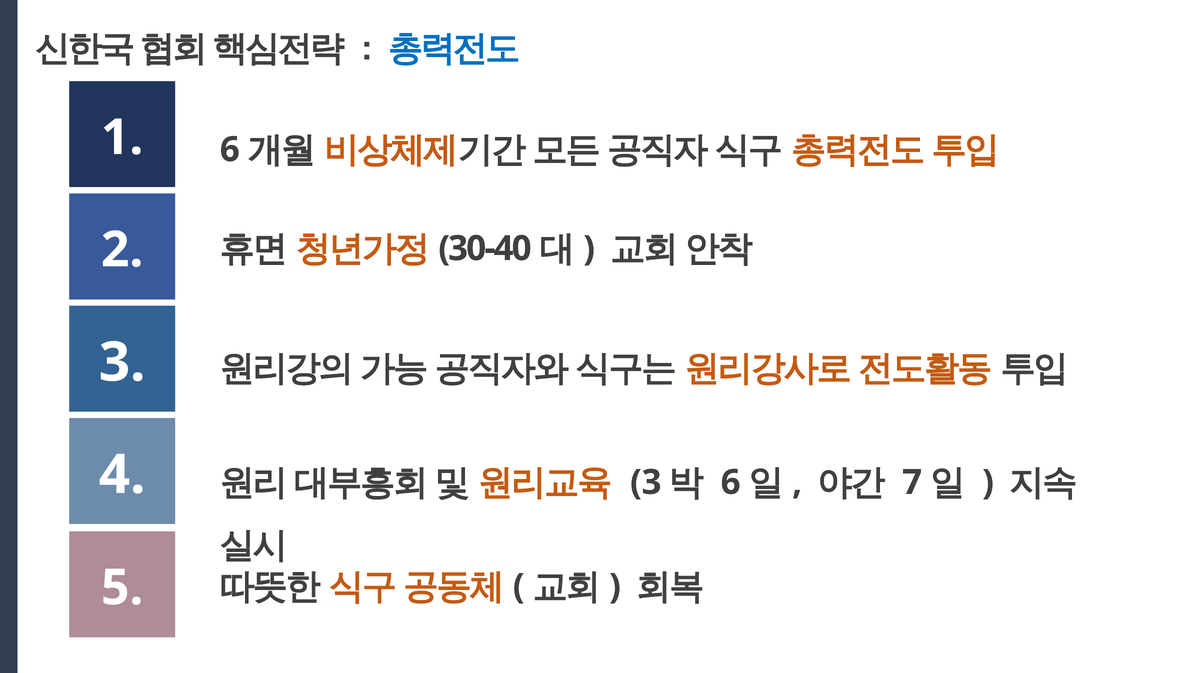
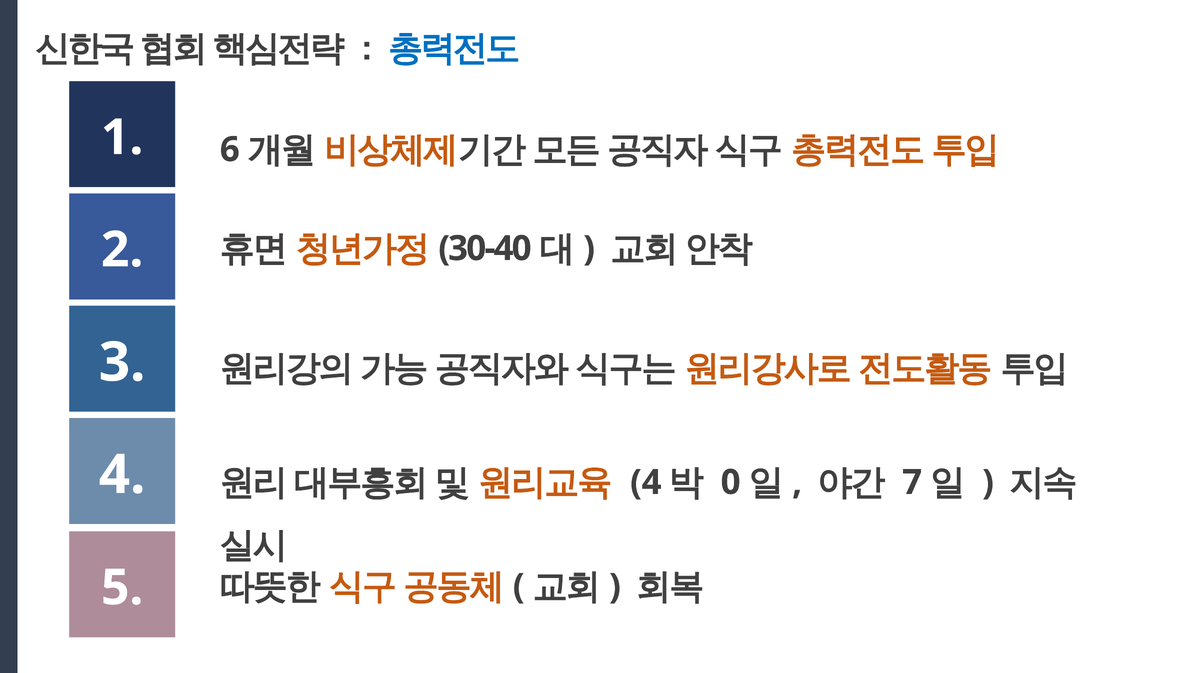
3: 3 -> 4 (646, 483)
6: 6 -> 0 (731, 483)
